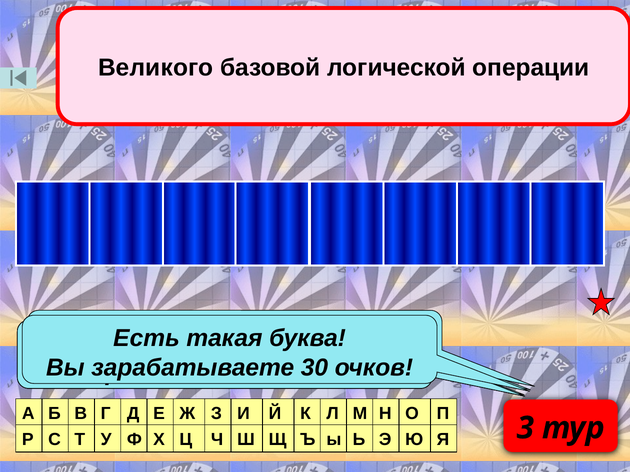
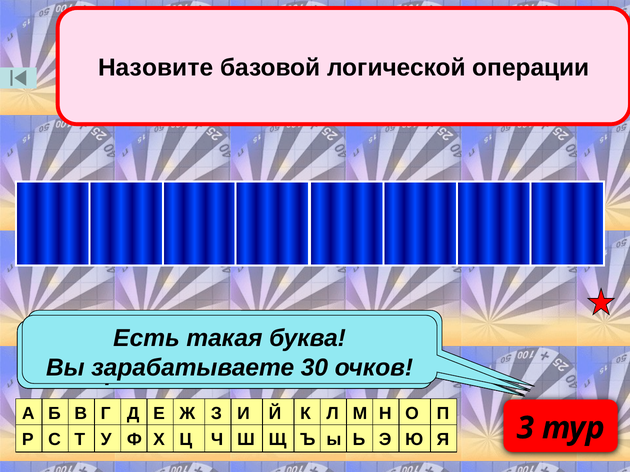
Великого: Великого -> Назовите (156, 68)
